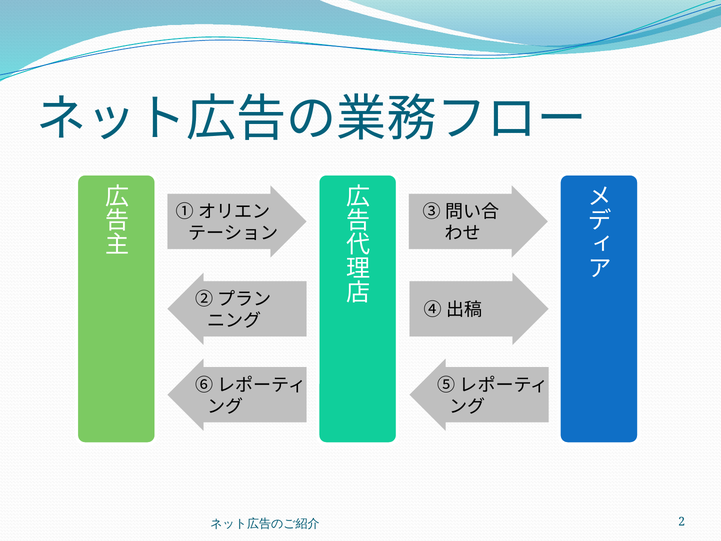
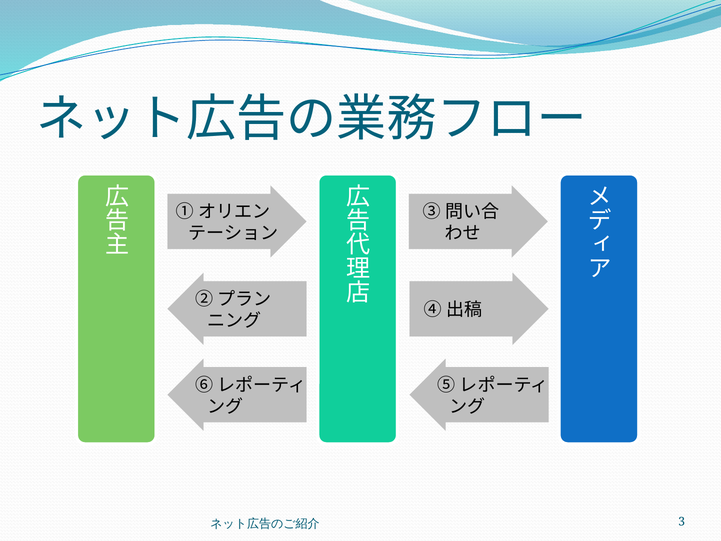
2: 2 -> 3 (682, 522)
